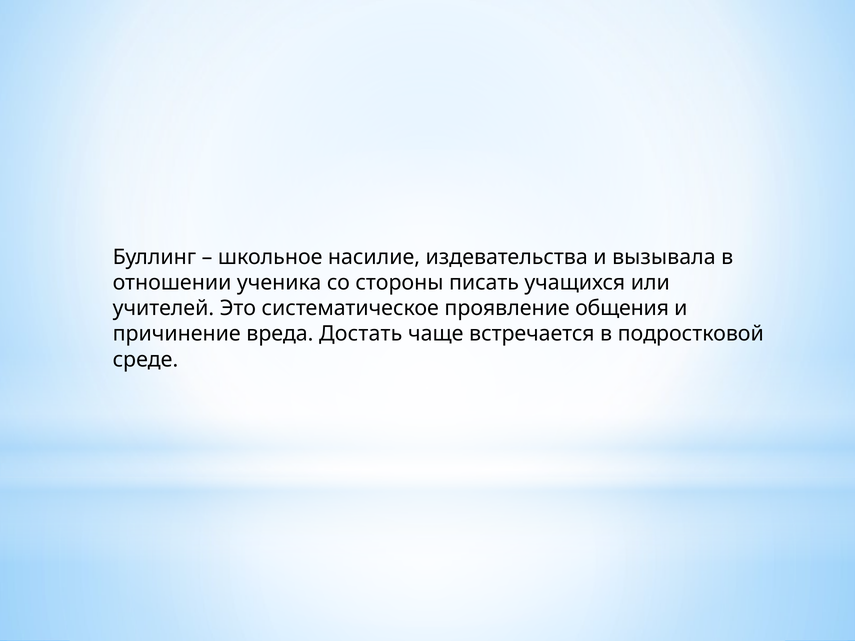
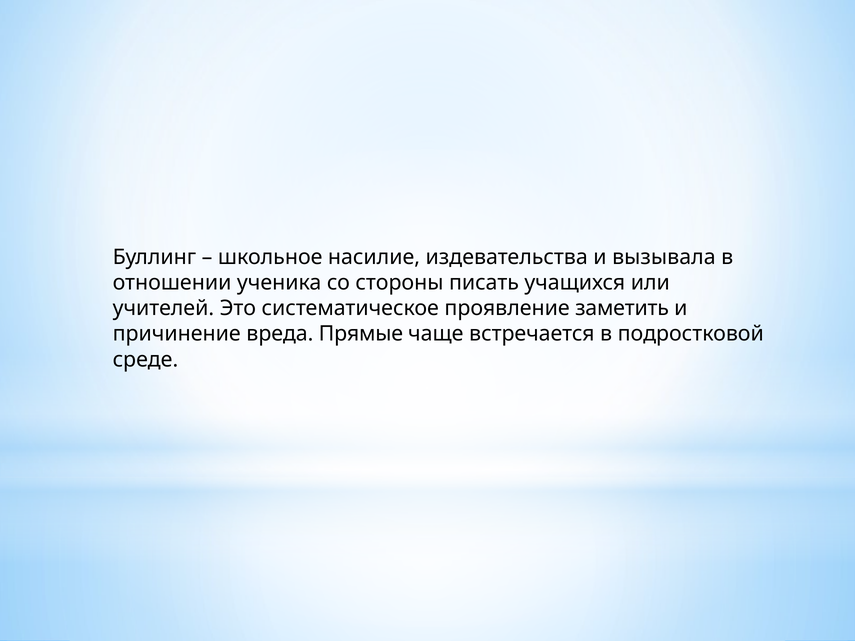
общения: общения -> заметить (622, 308)
Достать: Достать -> Прямые (361, 334)
